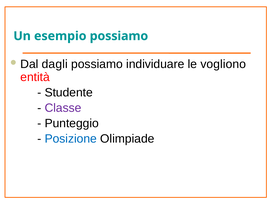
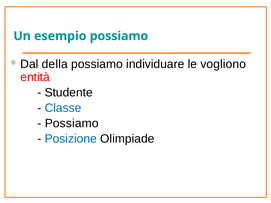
dagli: dagli -> della (55, 64)
Classe colour: purple -> blue (63, 108)
Punteggio: Punteggio -> Possiamo (72, 124)
